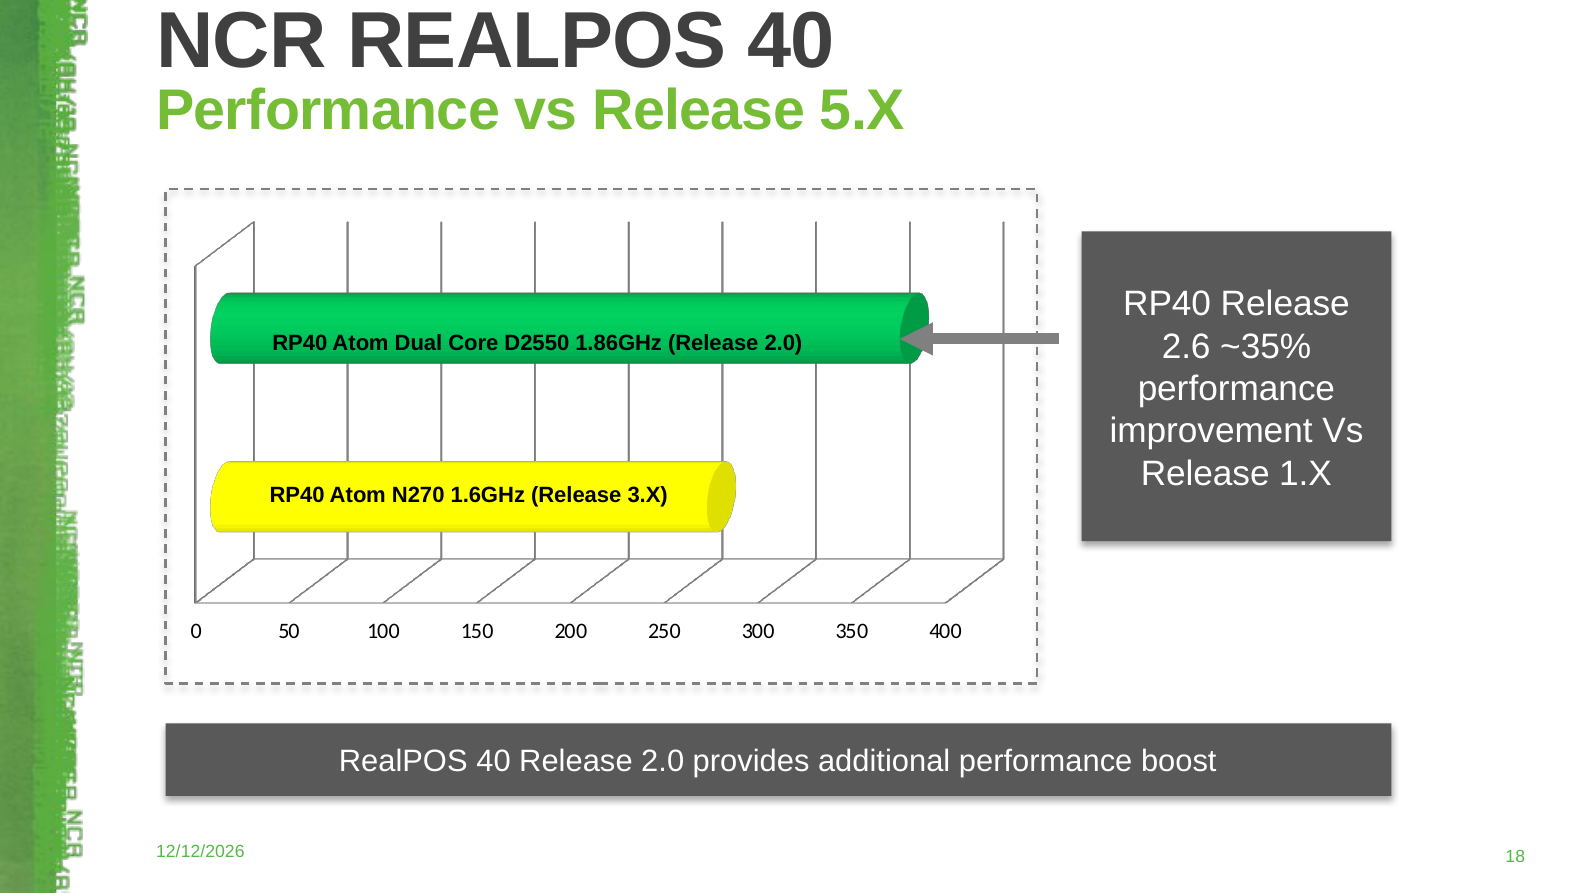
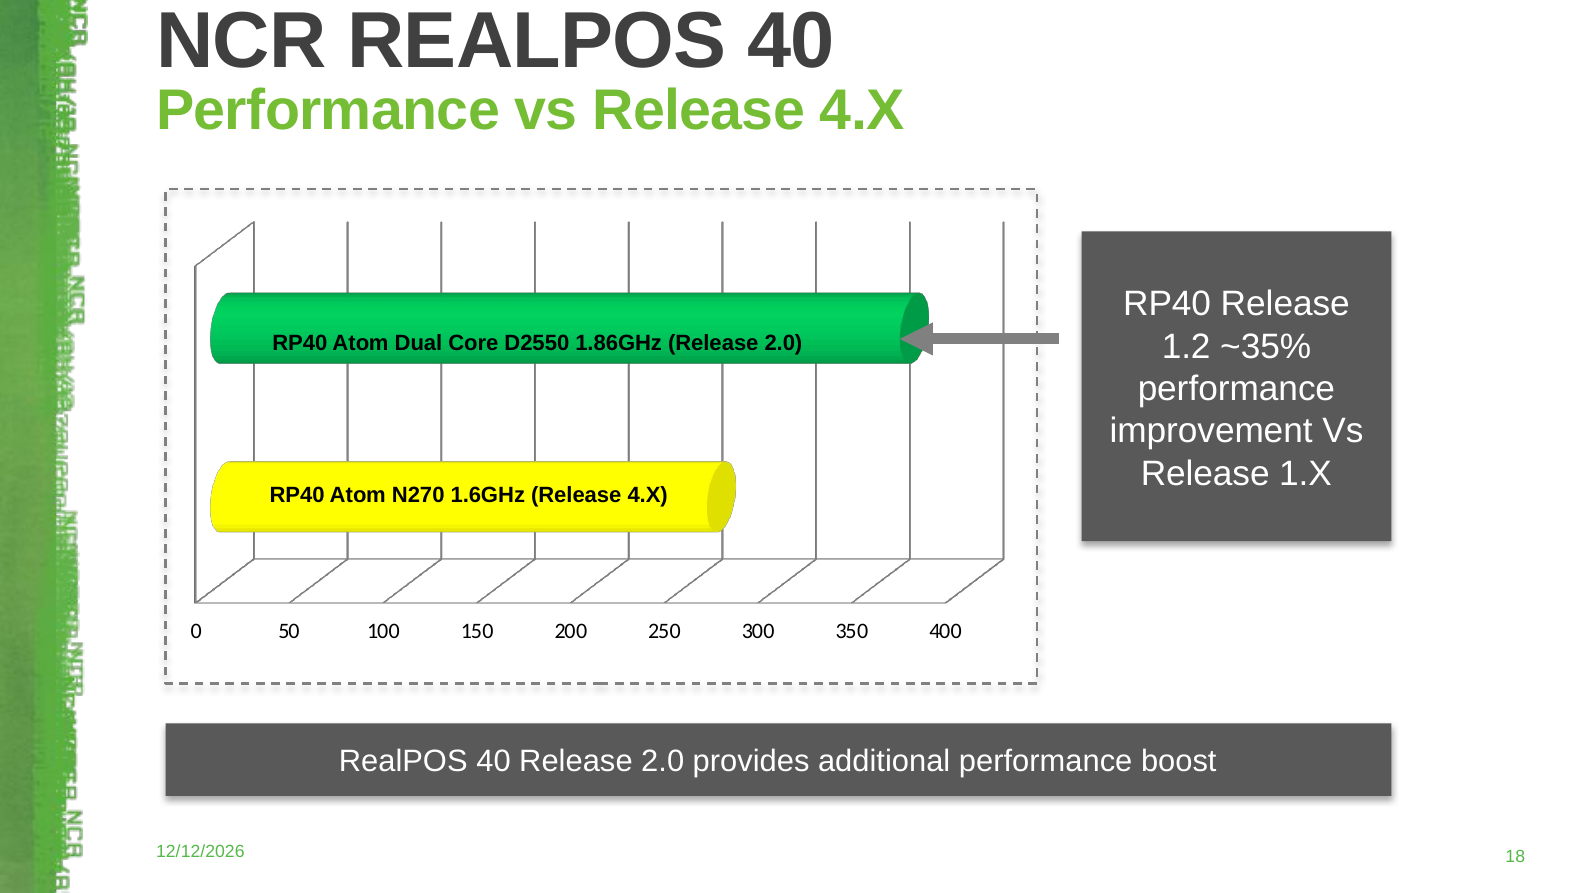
vs Release 5.X: 5.X -> 4.X (862, 111)
2.6: 2.6 -> 1.2 (1186, 346)
1.6GHz Release 3.X: 3.X -> 4.X (648, 496)
